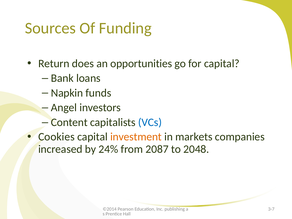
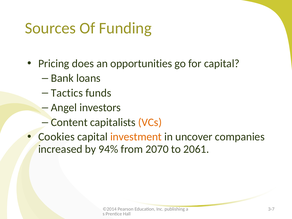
Return: Return -> Pricing (54, 63)
Napkin: Napkin -> Tactics (67, 93)
VCs colour: blue -> orange (150, 122)
markets: markets -> uncover (194, 137)
24%: 24% -> 94% (108, 149)
2087: 2087 -> 2070 (157, 149)
2048: 2048 -> 2061 (196, 149)
